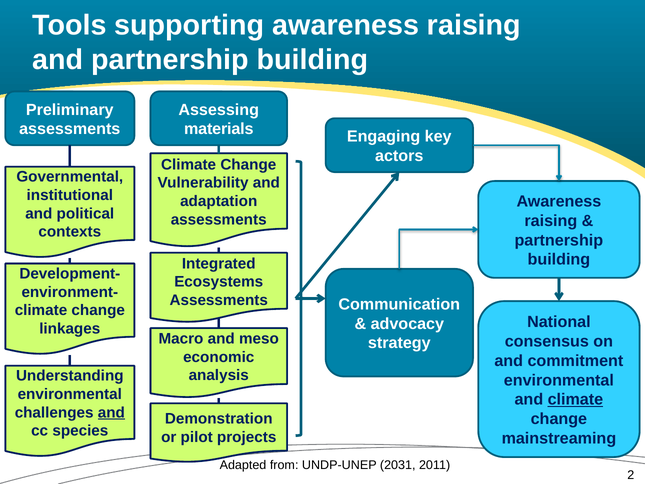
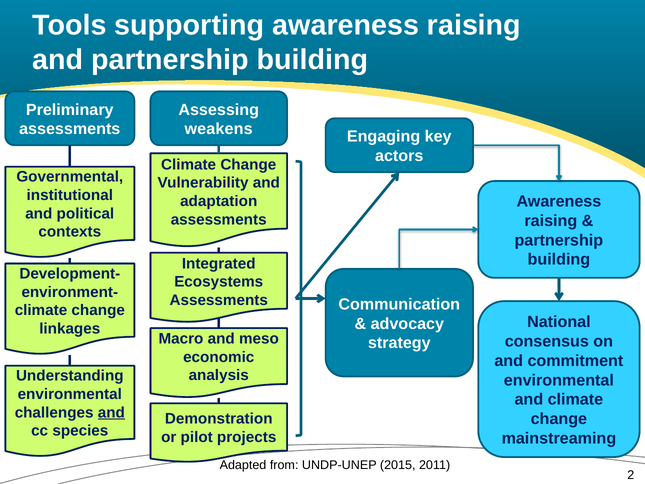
materials: materials -> weakens (219, 129)
climate underline: present -> none (575, 399)
2031: 2031 -> 2015 (398, 465)
